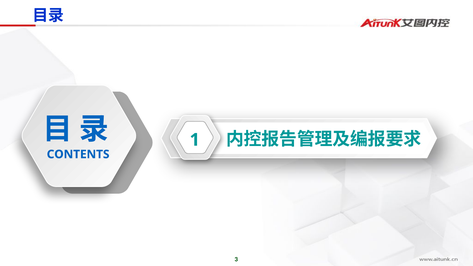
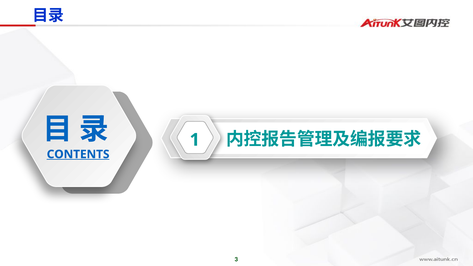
CONTENTS underline: none -> present (78, 154)
